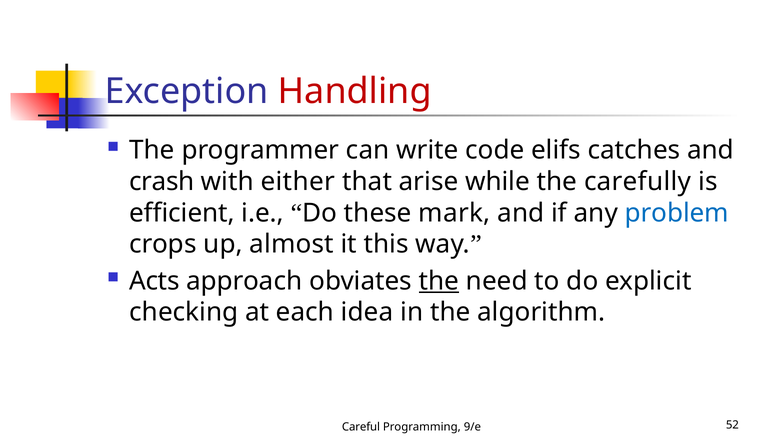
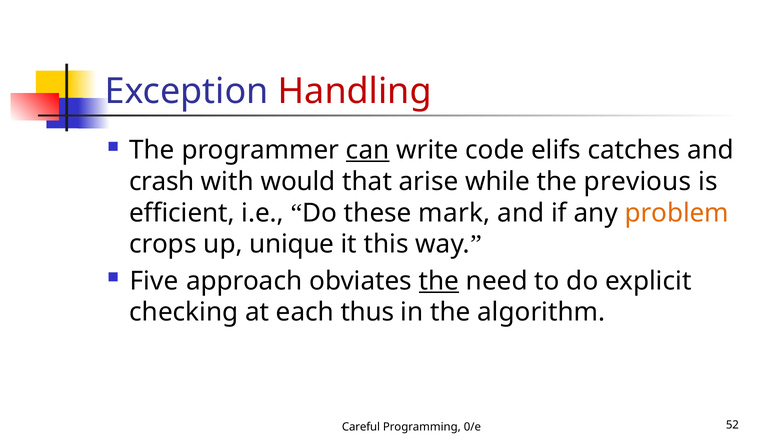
can underline: none -> present (368, 150)
either: either -> would (298, 182)
carefully: carefully -> previous (638, 182)
problem colour: blue -> orange (677, 213)
almost: almost -> unique (292, 244)
Acts: Acts -> Five (154, 281)
idea: idea -> thus (367, 312)
9/e: 9/e -> 0/e (472, 427)
